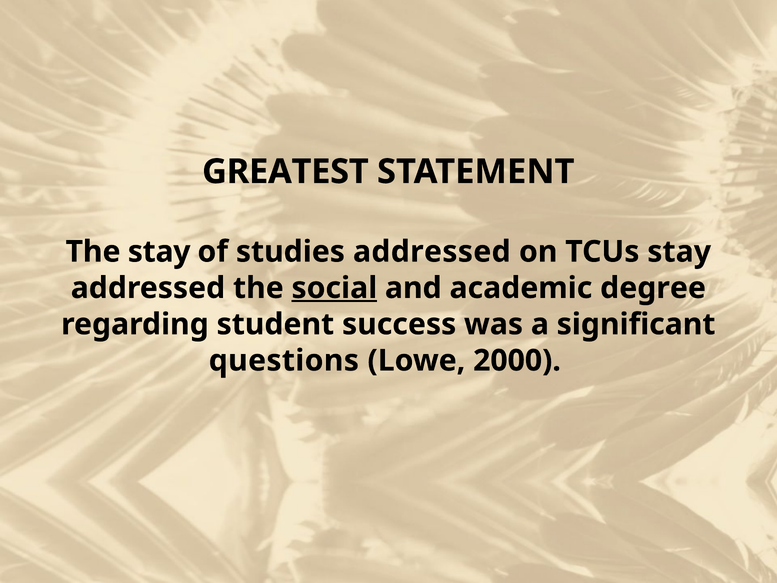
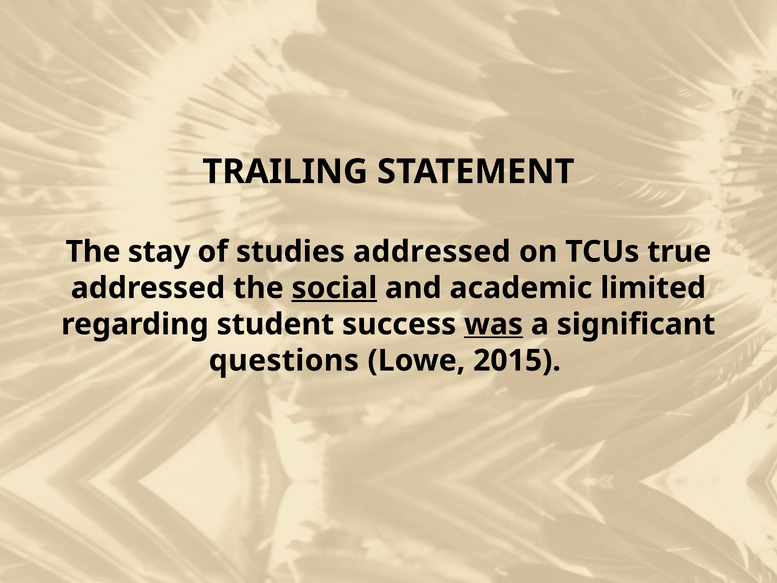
GREATEST: GREATEST -> TRAILING (285, 172)
TCUs stay: stay -> true (679, 252)
degree: degree -> limited (653, 288)
was underline: none -> present (493, 324)
2000: 2000 -> 2015 (517, 360)
